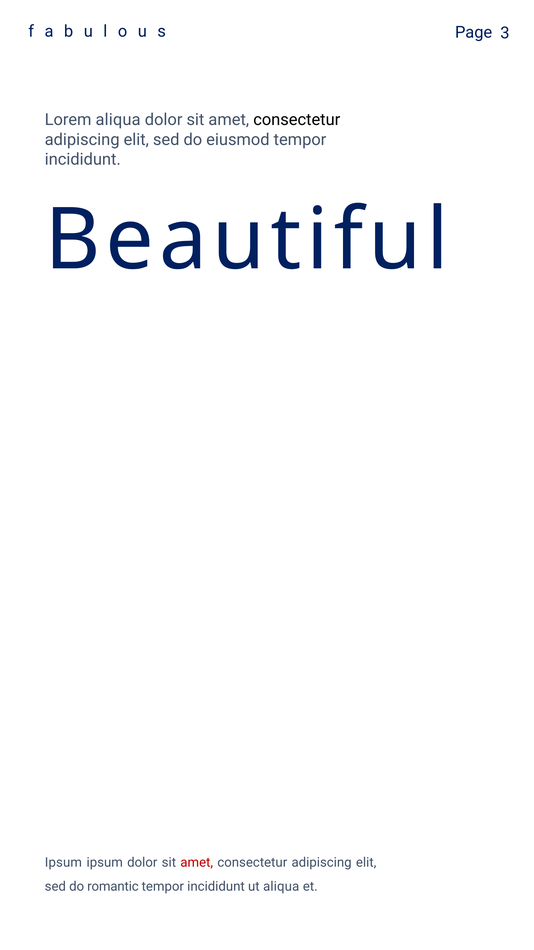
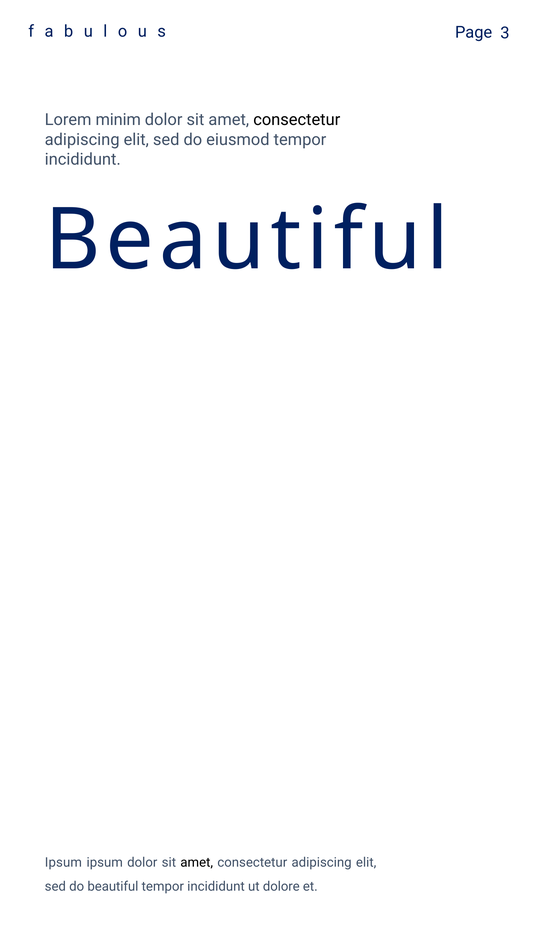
Lorem aliqua: aliqua -> minim (118, 120)
amet colour: red -> black (197, 862)
do romantic: romantic -> beautiful (113, 886)
ut aliqua: aliqua -> dolore (281, 886)
